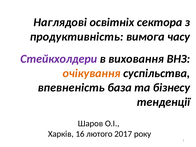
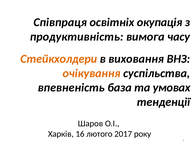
Наглядові: Наглядові -> Співпраця (60, 22)
сектора: сектора -> окупація (160, 22)
Стейкхолдери colour: purple -> orange (59, 59)
бізнесу: бізнесу -> умовах (172, 88)
